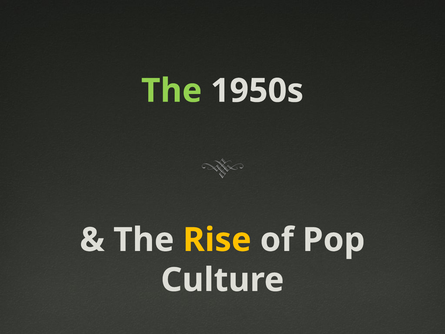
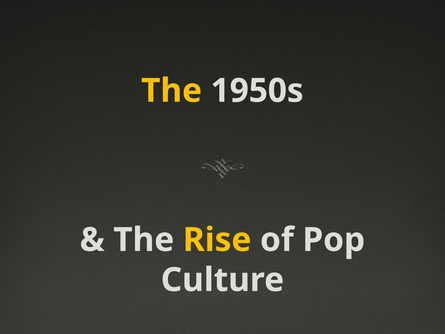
The colour: light green -> yellow (172, 91)
